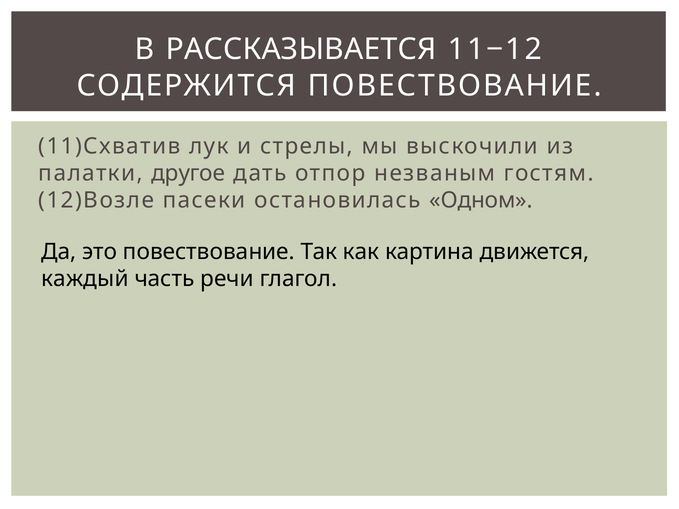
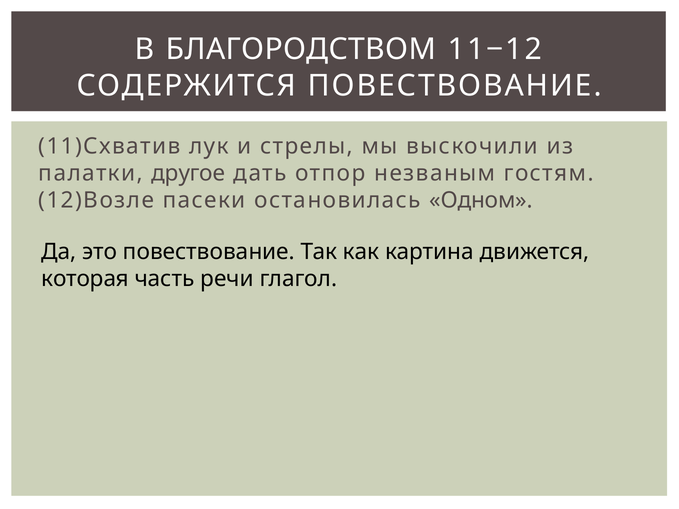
РАССКАЗЫВАЕТСЯ: РАССКАЗЫВАЕТСЯ -> БЛАГОРОДСТВОМ (301, 50)
каждый: каждый -> которая (85, 279)
